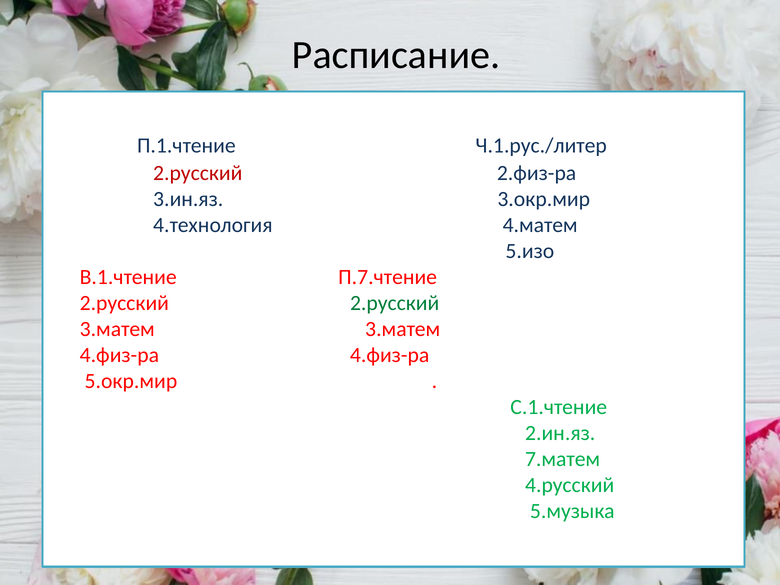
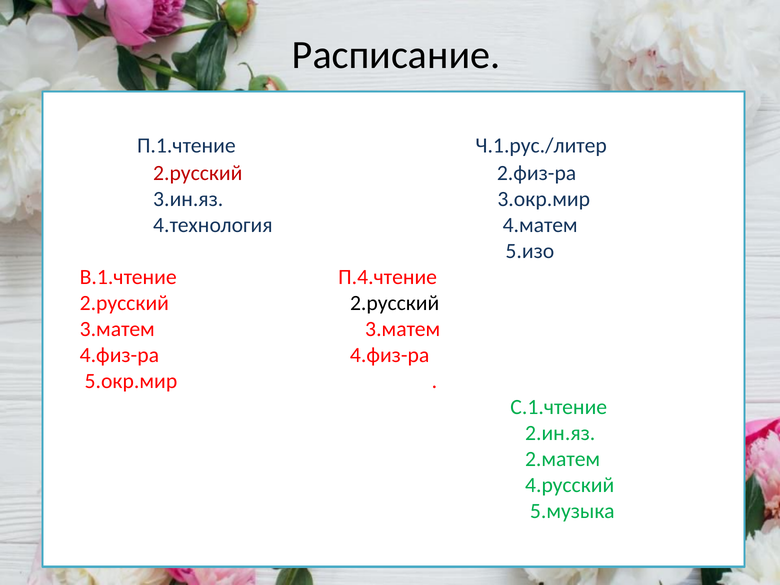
П.7.чтение: П.7.чтение -> П.4.чтение (388, 277)
2.русский colour: green -> black (395, 303)
7.матем: 7.матем -> 2.матем (563, 459)
